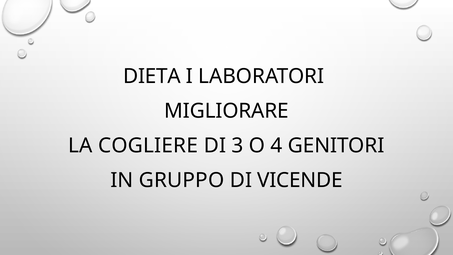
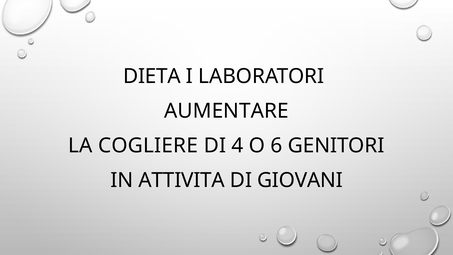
MIGLIORARE: MIGLIORARE -> AUMENTARE (226, 111)
3: 3 -> 4 (237, 145)
4: 4 -> 6 (276, 145)
GRUPPO: GRUPPO -> ATTIVITA (182, 180)
VICENDE: VICENDE -> GIOVANI (300, 180)
